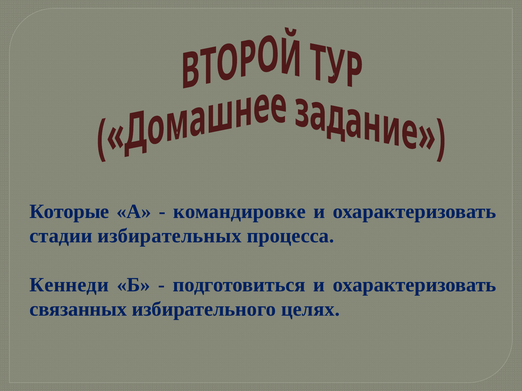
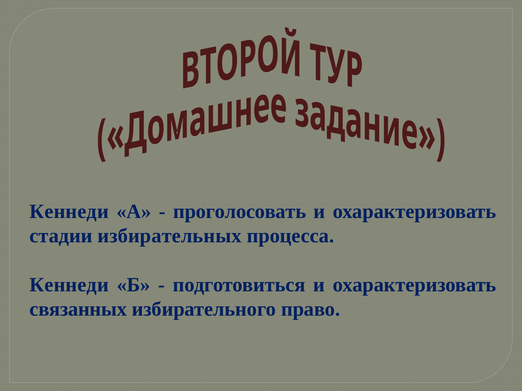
Которые: Которые -> Кеннеди (69, 212)
командировке: командировке -> проголосовать (240, 212)
целях: целях -> право (311, 309)
